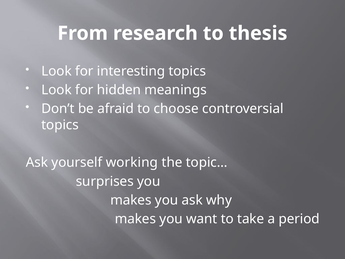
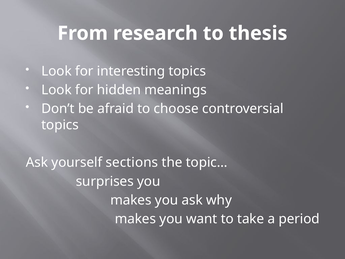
working: working -> sections (132, 162)
